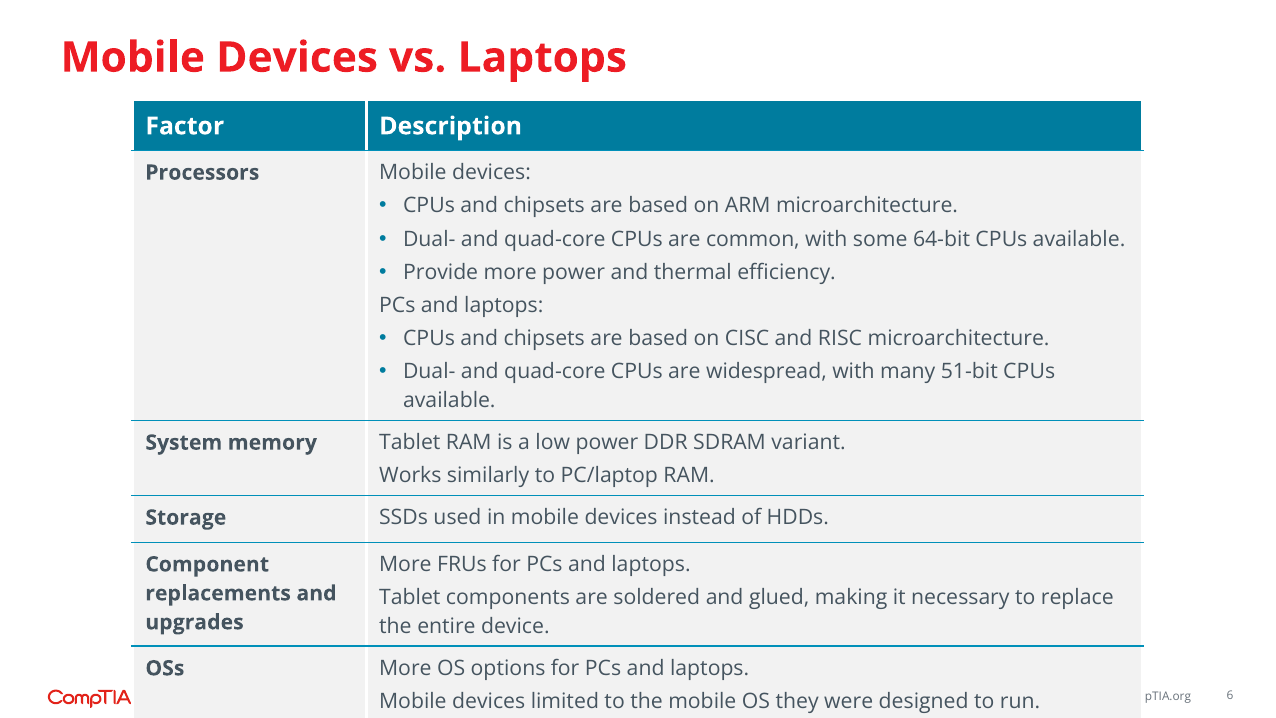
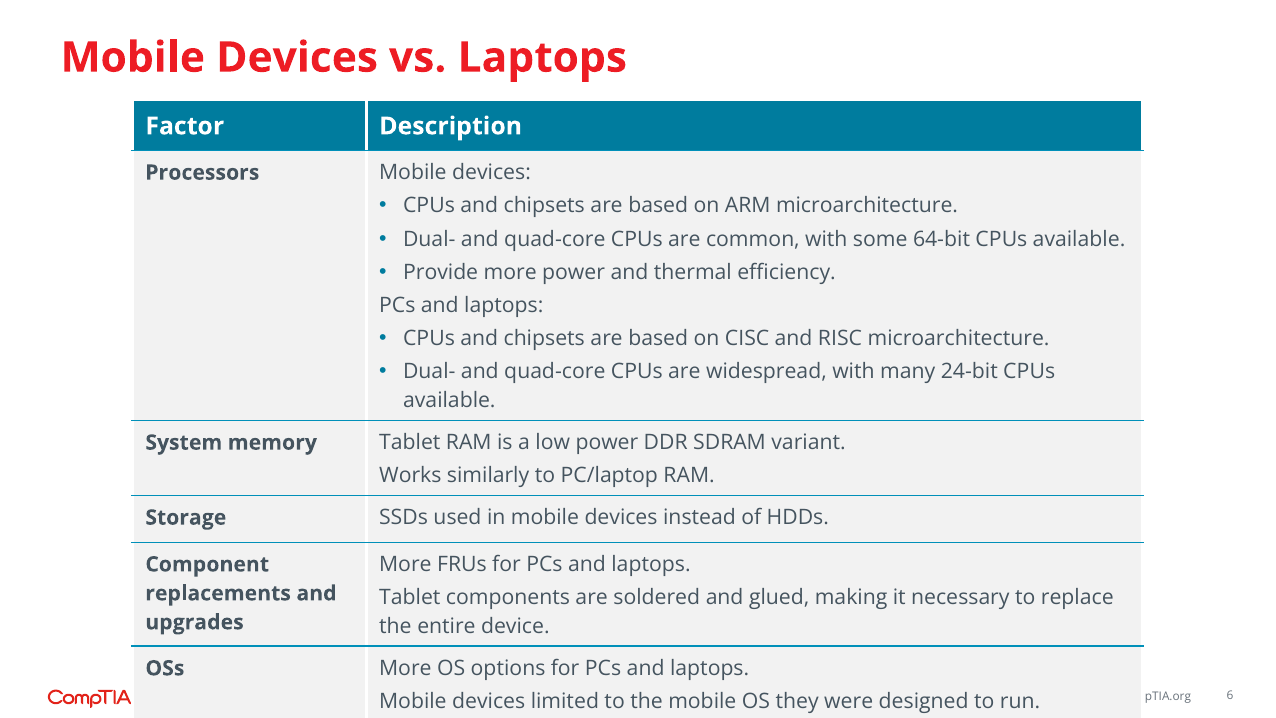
51-bit: 51-bit -> 24-bit (969, 372)
